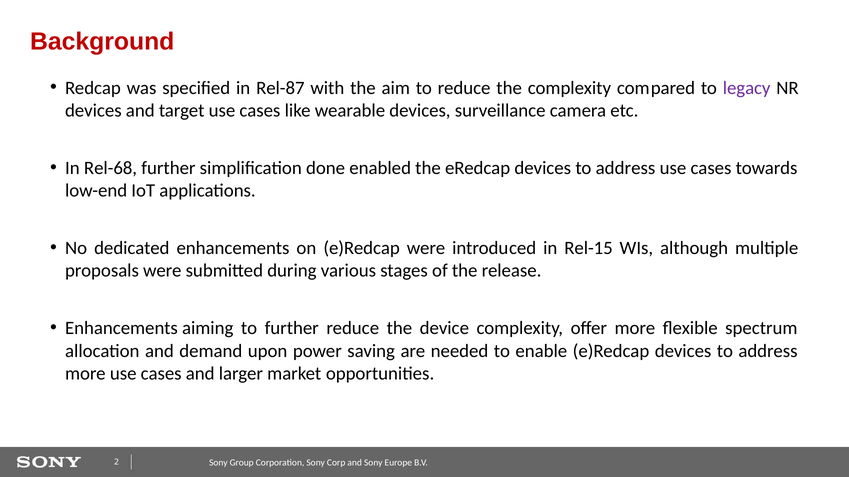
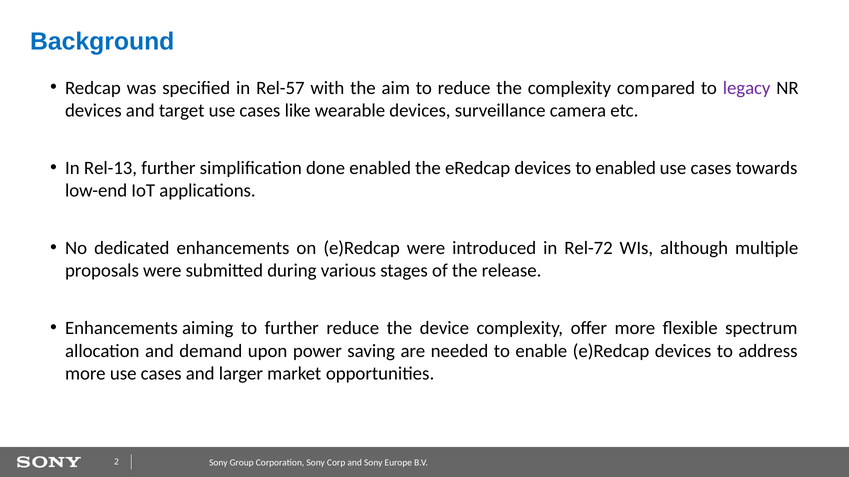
Background colour: red -> blue (102, 42)
Rel-87: Rel-87 -> Rel-57 (280, 88)
Rel-68: Rel-68 -> Rel-13 (111, 168)
eRedcap devices to address: address -> enabled (626, 168)
Rel-15: Rel-15 -> Rel-72 (589, 248)
